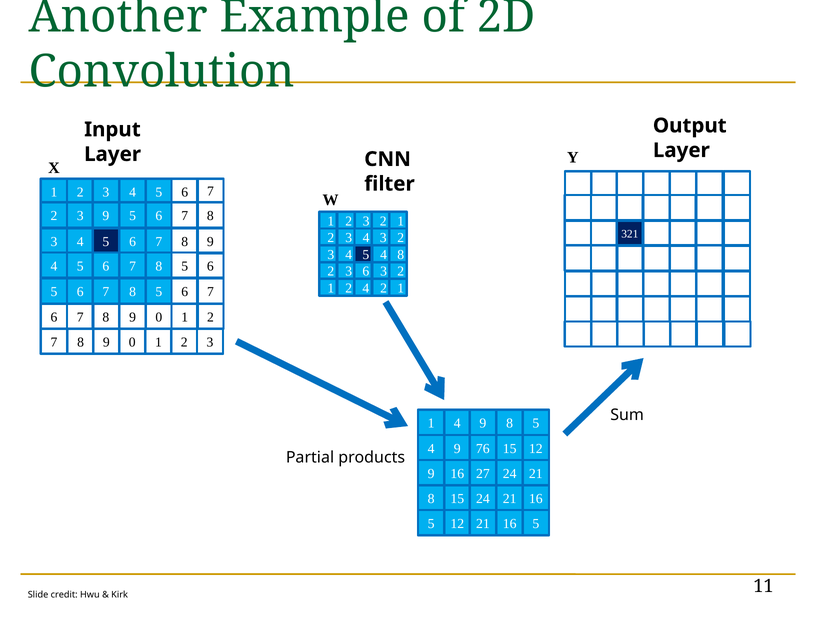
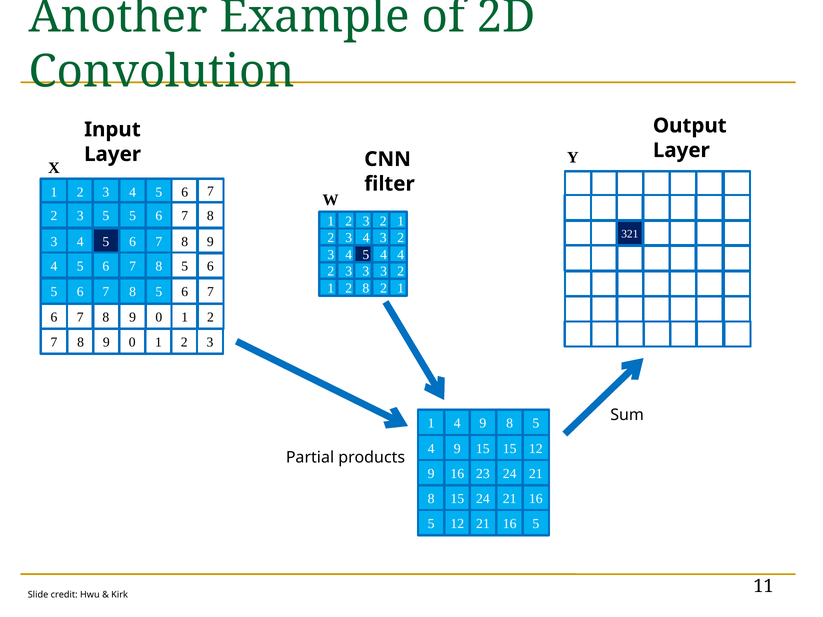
3 9: 9 -> 5 (106, 216)
4 8: 8 -> 4 (401, 255)
2 3 6: 6 -> 3 (366, 272)
2 4: 4 -> 8 (366, 288)
9 76: 76 -> 15 (483, 449)
27: 27 -> 23 (483, 474)
